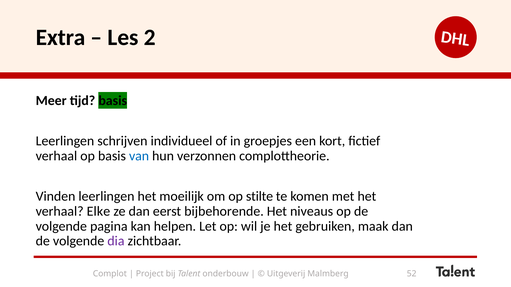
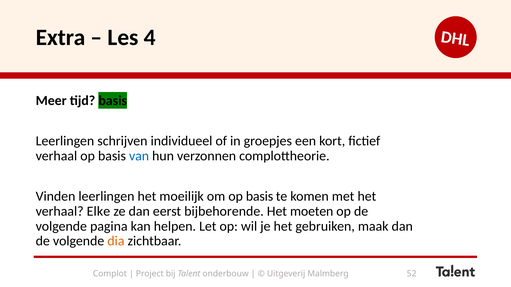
2: 2 -> 4 (150, 37)
om op stilte: stilte -> basis (260, 197)
niveaus: niveaus -> moeten (312, 212)
dia colour: purple -> orange (116, 241)
